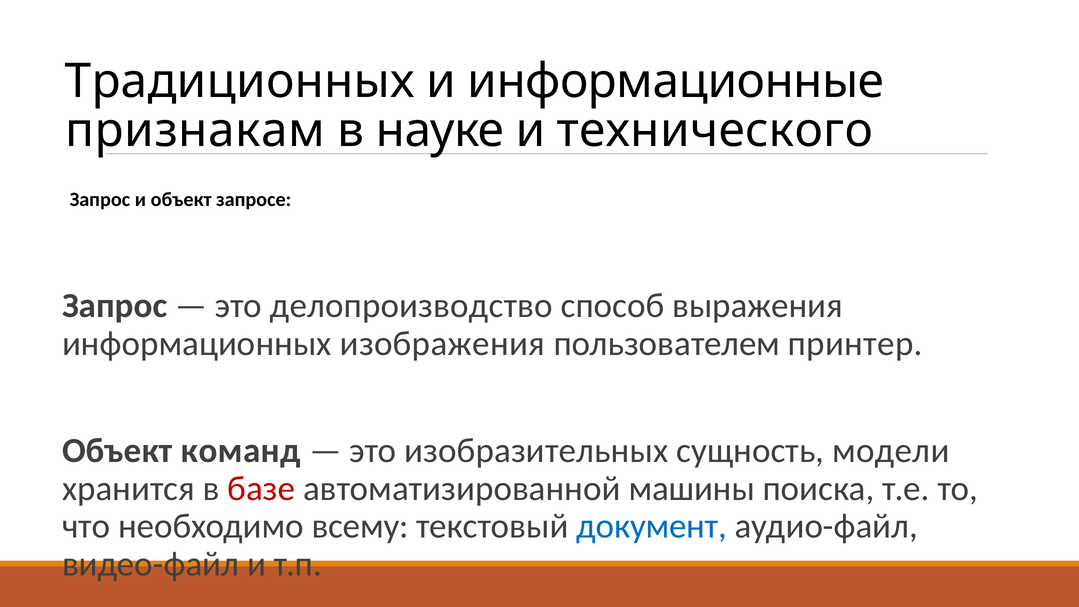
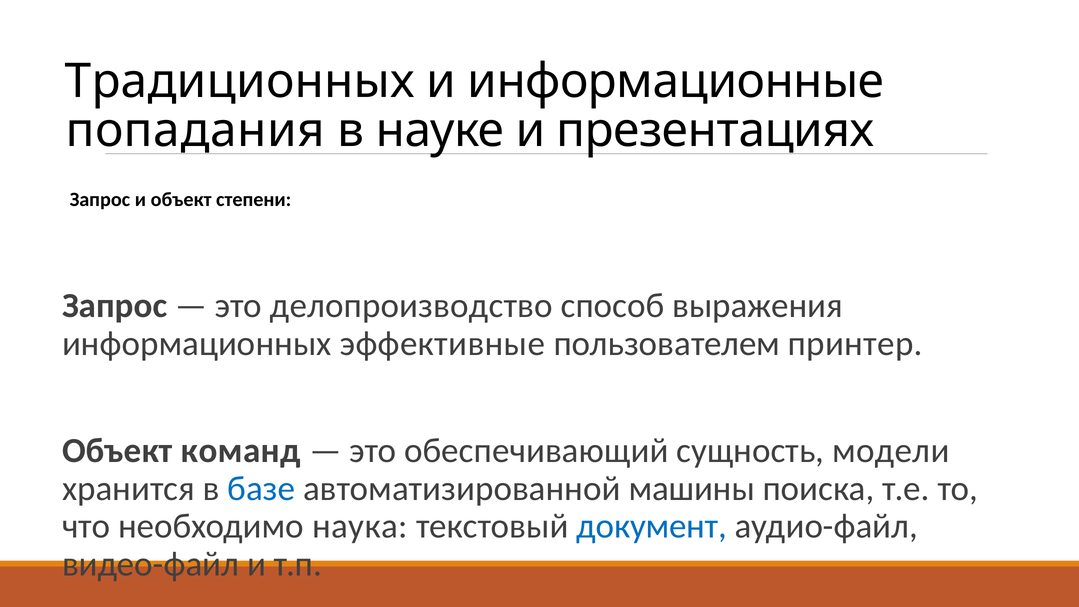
признакам: признакам -> попадания (195, 131)
технического: технического -> презентациях (715, 131)
запросе: запросе -> степени (254, 200)
изображения: изображения -> эффективные (442, 343)
изобразительных: изобразительных -> обеспечивающий (536, 451)
базе colour: red -> blue (261, 488)
всему: всему -> наука (360, 526)
